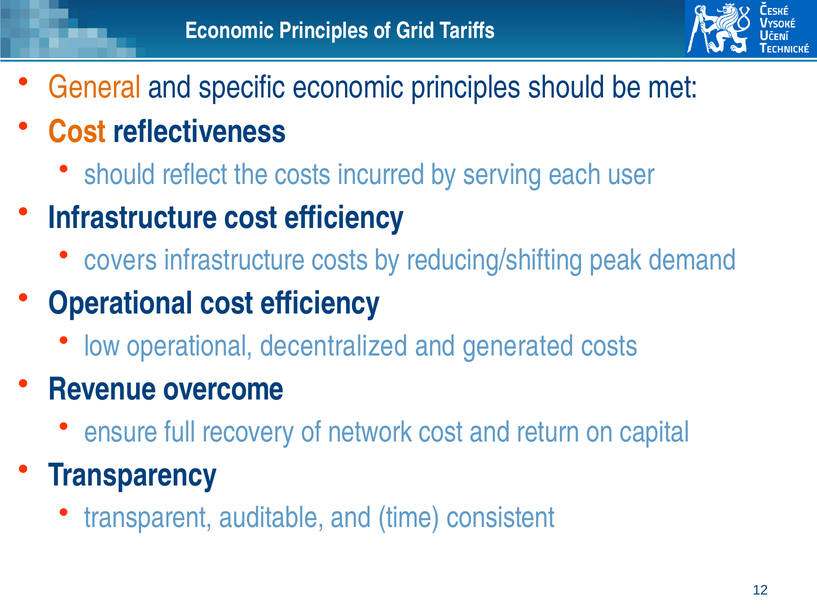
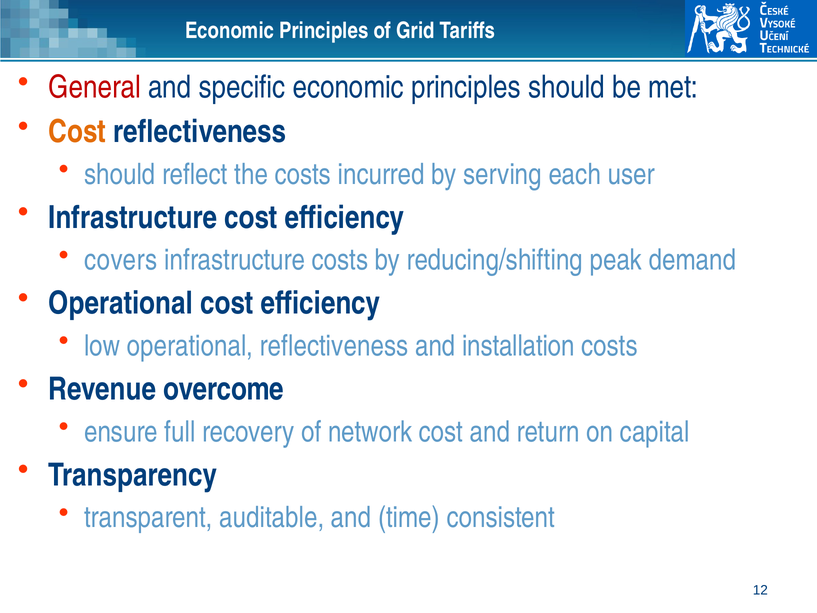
General colour: orange -> red (95, 87)
operational decentralized: decentralized -> reflectiveness (334, 346)
generated: generated -> installation (518, 346)
